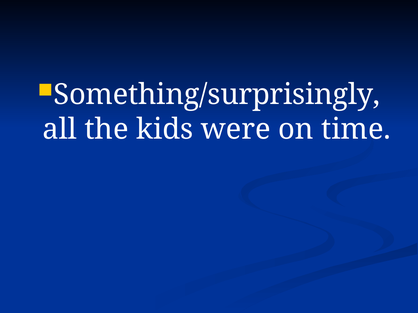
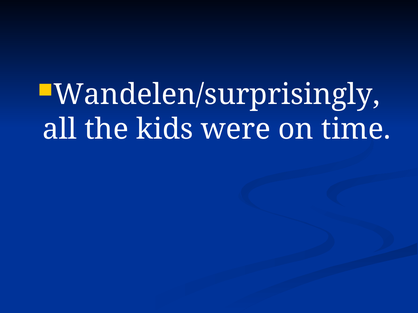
Something/surprisingly: Something/surprisingly -> Wandelen/surprisingly (217, 95)
